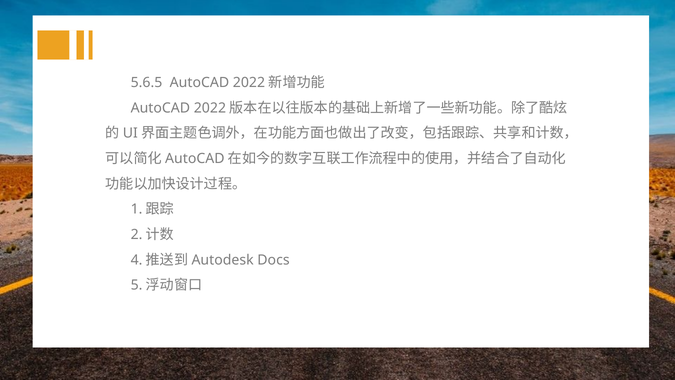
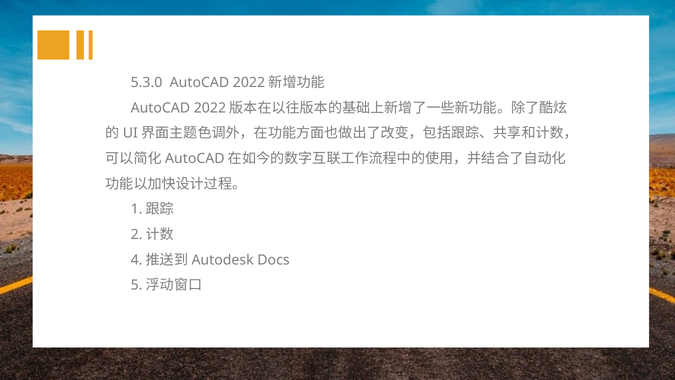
5.6.5: 5.6.5 -> 5.3.0 (147, 83)
